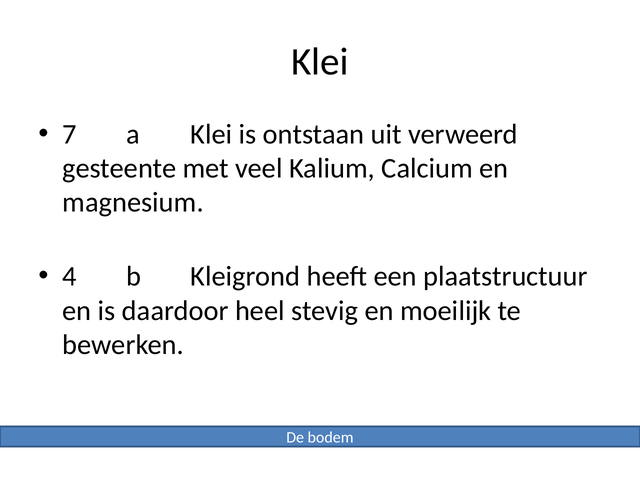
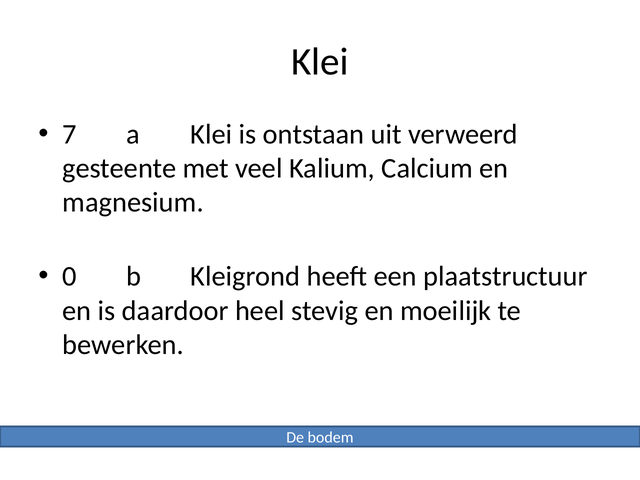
4: 4 -> 0 (70, 277)
